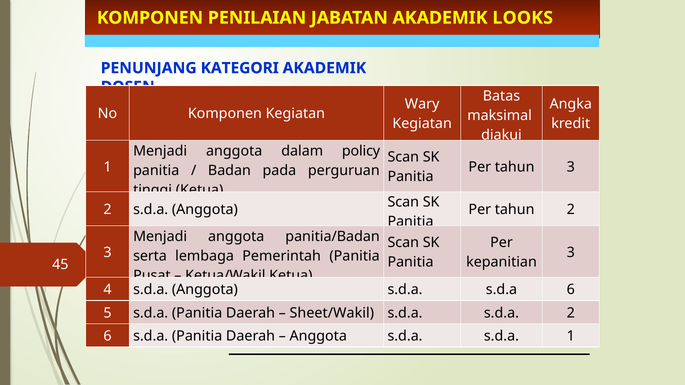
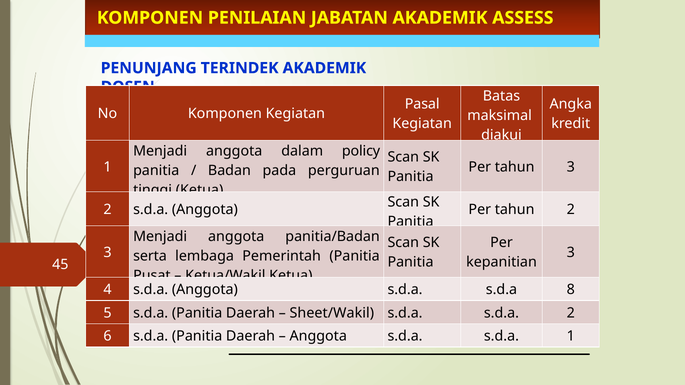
LOOKS: LOOKS -> ASSESS (523, 18)
KATEGORI: KATEGORI -> TERINDEK (240, 68)
Wary: Wary -> Pasal (422, 104)
s.d.a 6: 6 -> 8 (571, 290)
